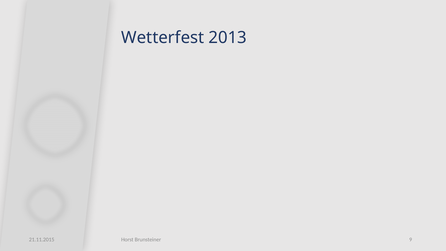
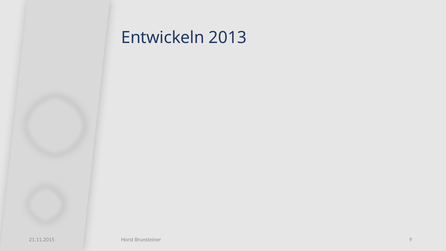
Wetterfest: Wetterfest -> Entwickeln (163, 37)
